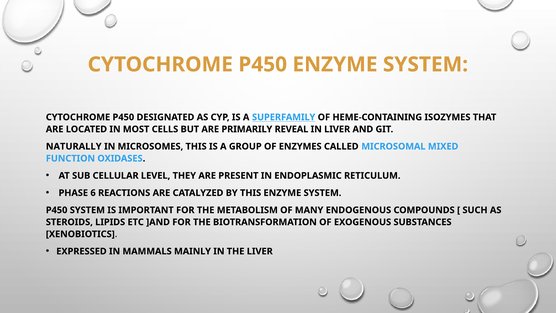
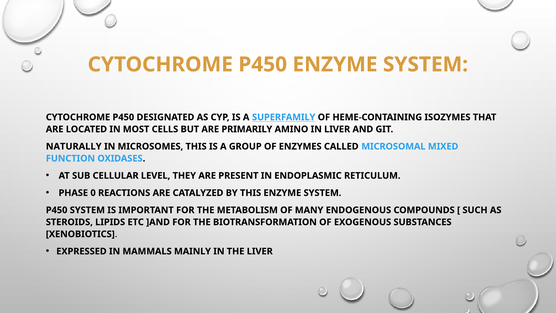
REVEAL: REVEAL -> AMINO (291, 129)
6: 6 -> 0 (93, 193)
